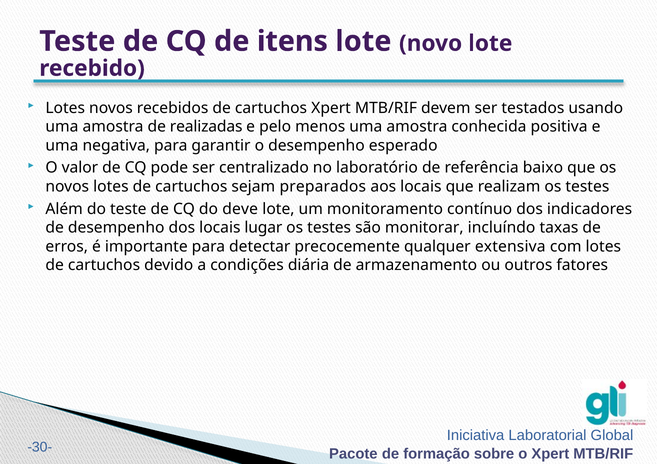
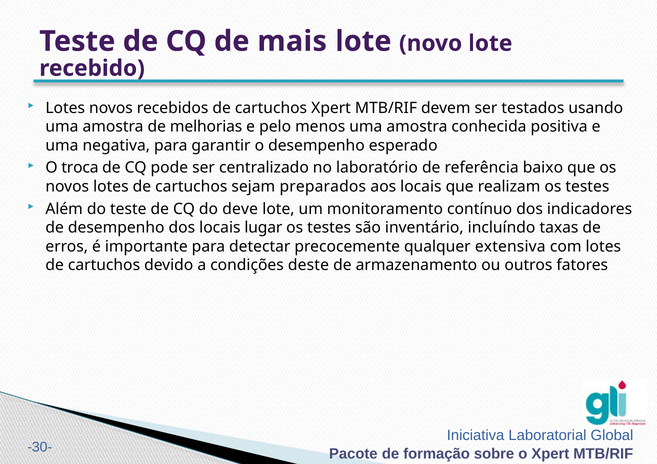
itens: itens -> mais (292, 41)
realizadas: realizadas -> melhorias (206, 127)
valor: valor -> troca (80, 168)
monitorar: monitorar -> inventário (424, 227)
diária: diária -> deste (308, 265)
